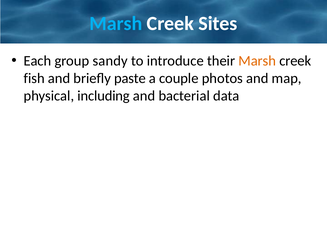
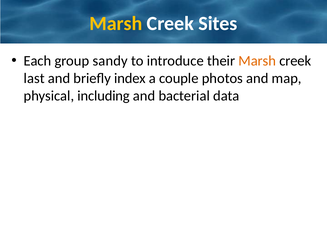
Marsh colour: light blue -> yellow (116, 23)
fish: fish -> last (34, 78)
paste: paste -> index (130, 78)
